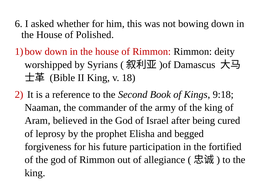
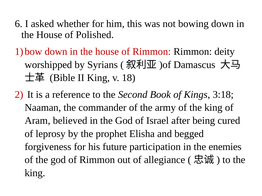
9:18: 9:18 -> 3:18 (223, 95)
fortified: fortified -> enemies (225, 147)
